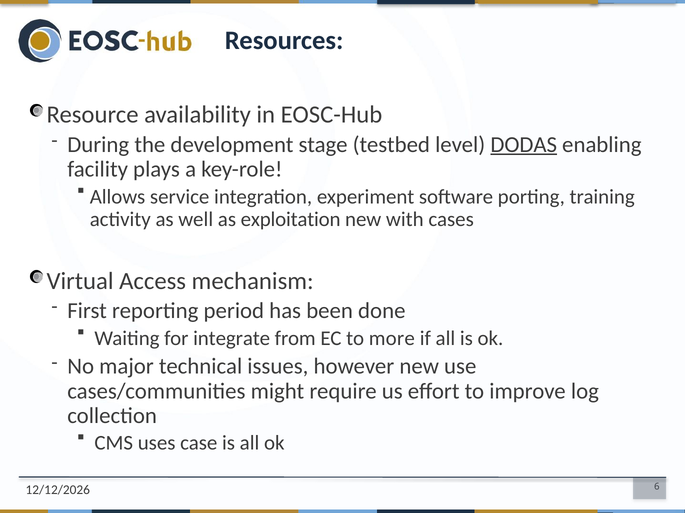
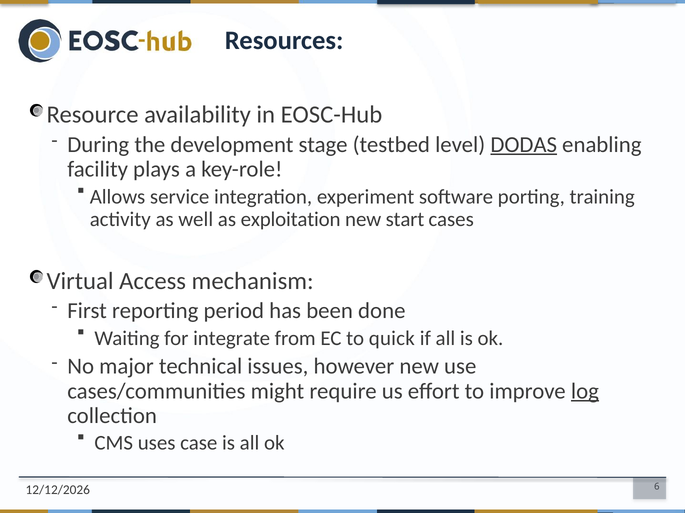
with: with -> start (405, 220)
more: more -> quick (392, 339)
log underline: none -> present (585, 392)
